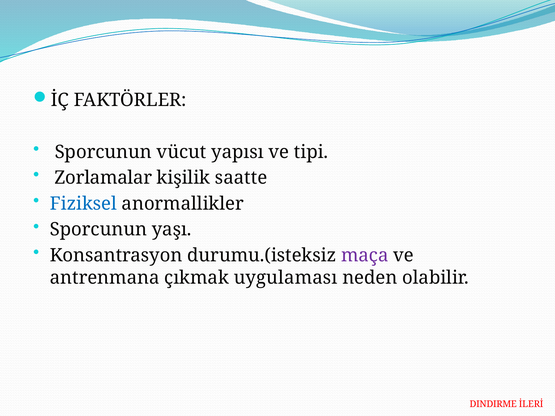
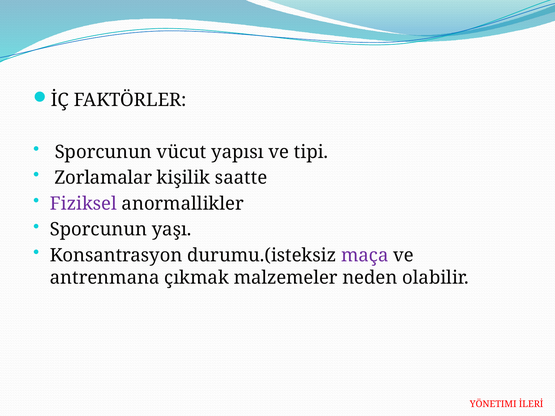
Fiziksel colour: blue -> purple (83, 204)
uygulaması: uygulaması -> malzemeler (286, 278)
DINDIRME: DINDIRME -> YÖNETIMI (493, 404)
